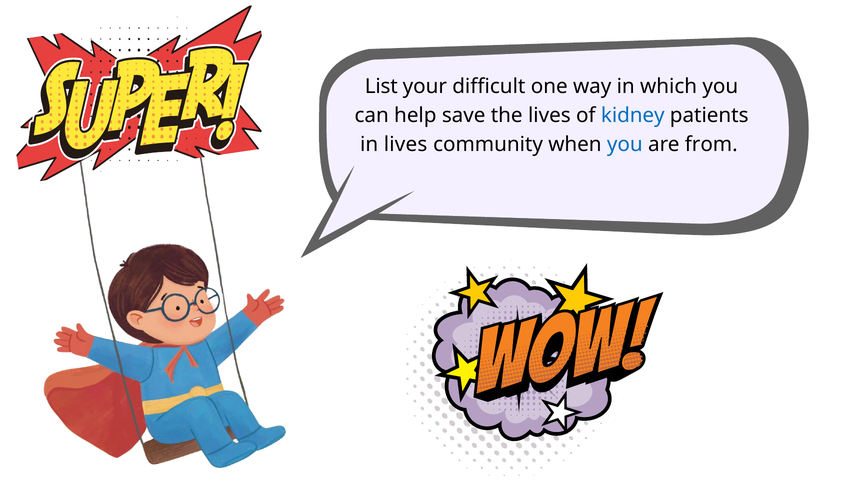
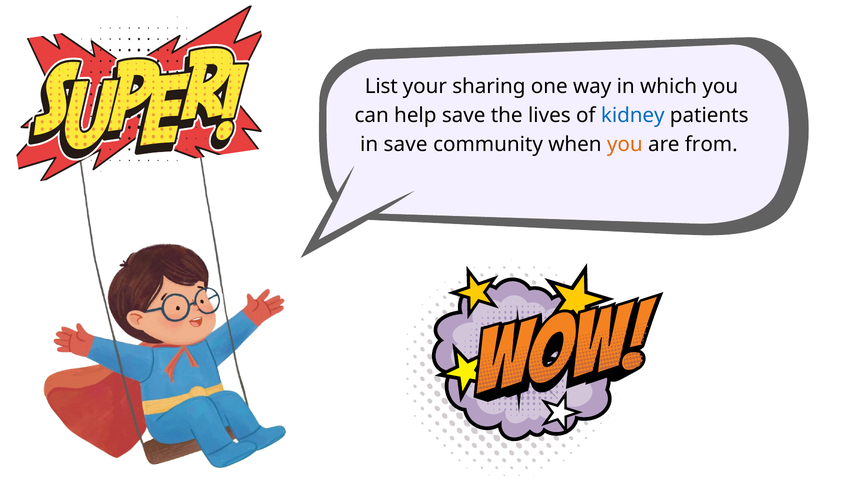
difficult: difficult -> sharing (489, 86)
in lives: lives -> save (406, 144)
you colour: blue -> orange (625, 144)
